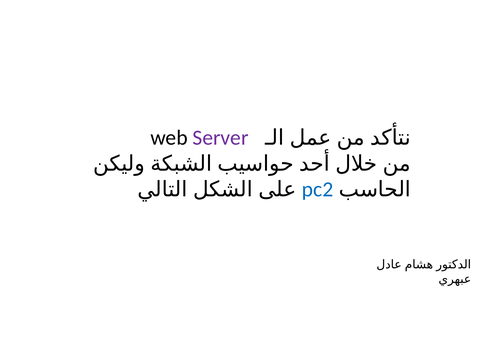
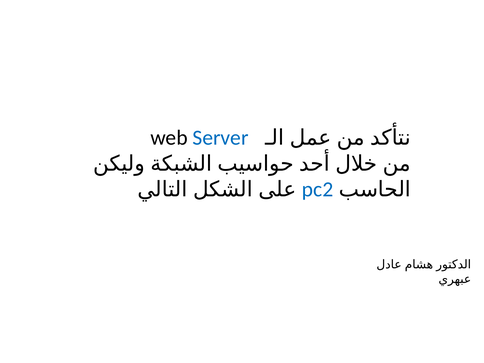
Server colour: purple -> blue (221, 138)
